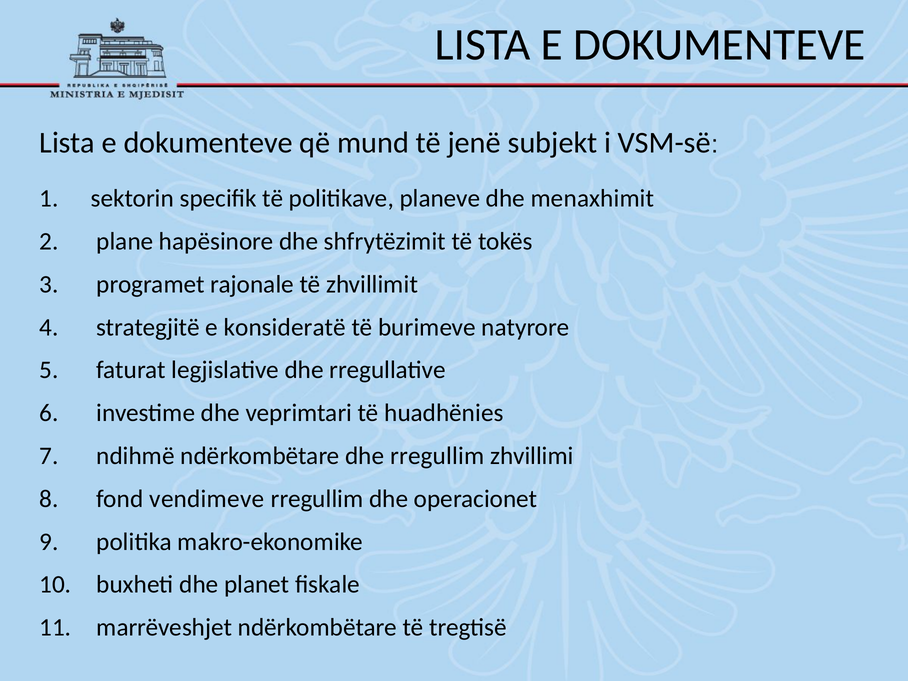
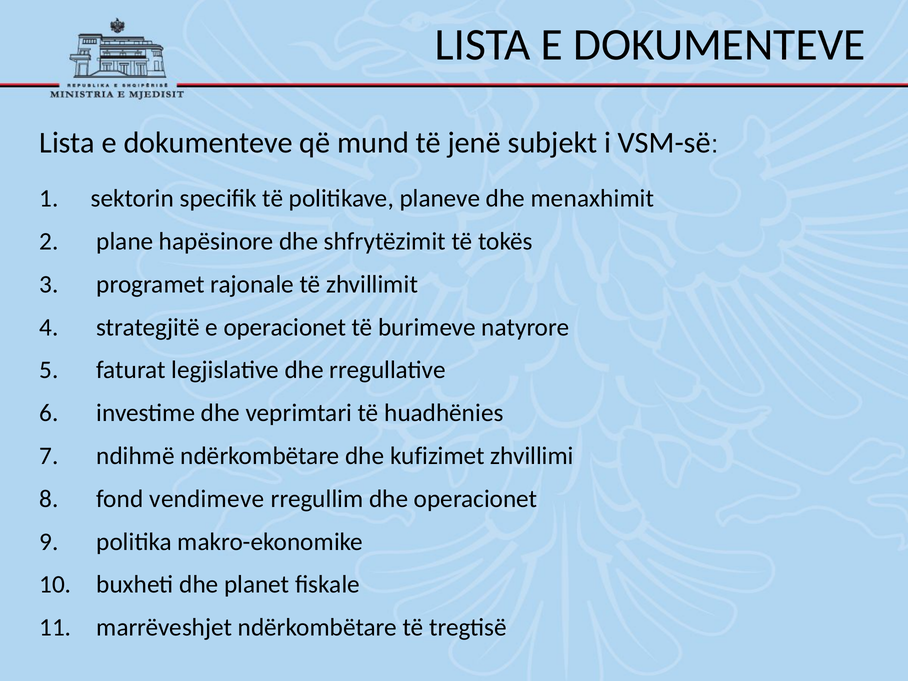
e konsideratë: konsideratë -> operacionet (285, 327)
dhe rregullim: rregullim -> kufizimet (437, 456)
